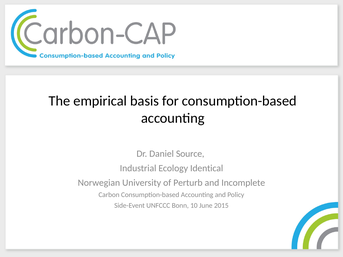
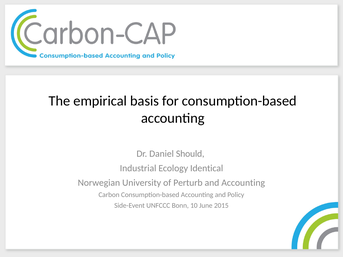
Source: Source -> Should (190, 154)
and Incomplete: Incomplete -> Accounting (243, 183)
